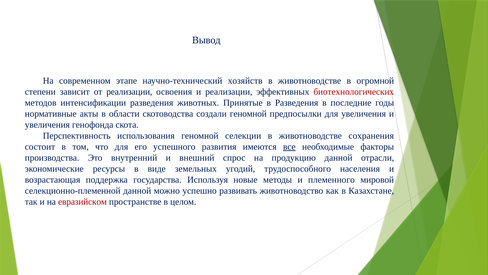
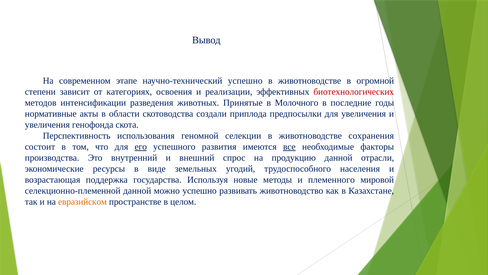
научно-технический хозяйств: хозяйств -> успешно (245, 81)
от реализации: реализации -> категориях (129, 92)
в Разведения: Разведения -> Молочного (297, 103)
создали геномной: геномной -> приплода (248, 114)
его underline: none -> present (141, 146)
евразийском colour: red -> orange (82, 201)
